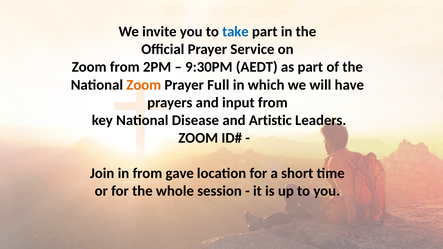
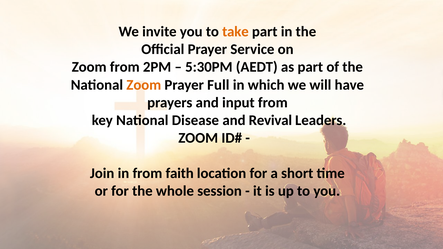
take colour: blue -> orange (235, 32)
9:30PM: 9:30PM -> 5:30PM (209, 67)
Artistic: Artistic -> Revival (270, 120)
gave: gave -> faith (180, 173)
